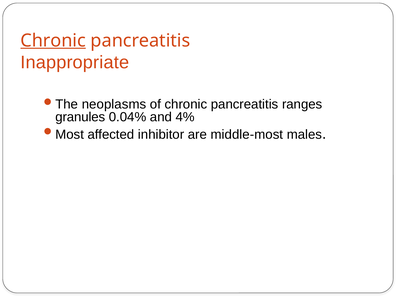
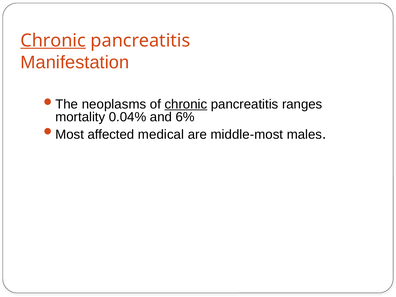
Inappropriate: Inappropriate -> Manifestation (75, 62)
chronic underline: none -> present (186, 104)
granules: granules -> mortality (80, 117)
4%: 4% -> 6% (185, 117)
inhibitor: inhibitor -> medical (161, 135)
